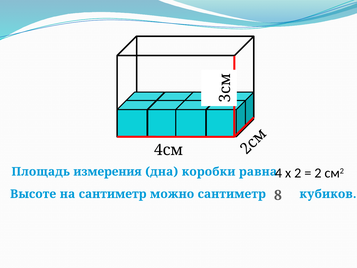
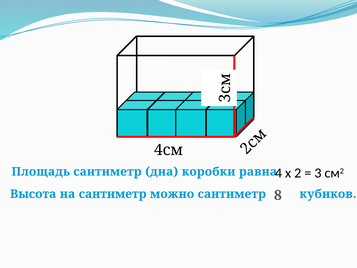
Площадь измерения: измерения -> сантиметр (107, 172)
2: 2 -> 3 (318, 173)
Высоте: Высоте -> Высота (33, 194)
